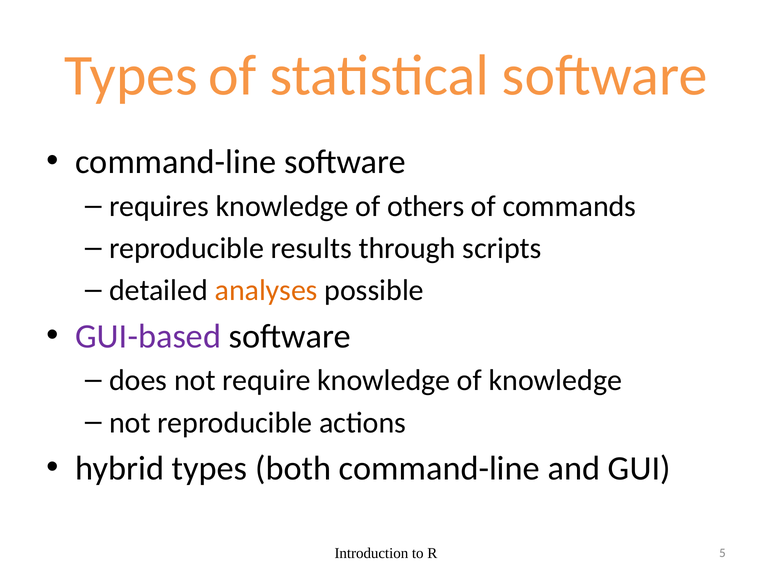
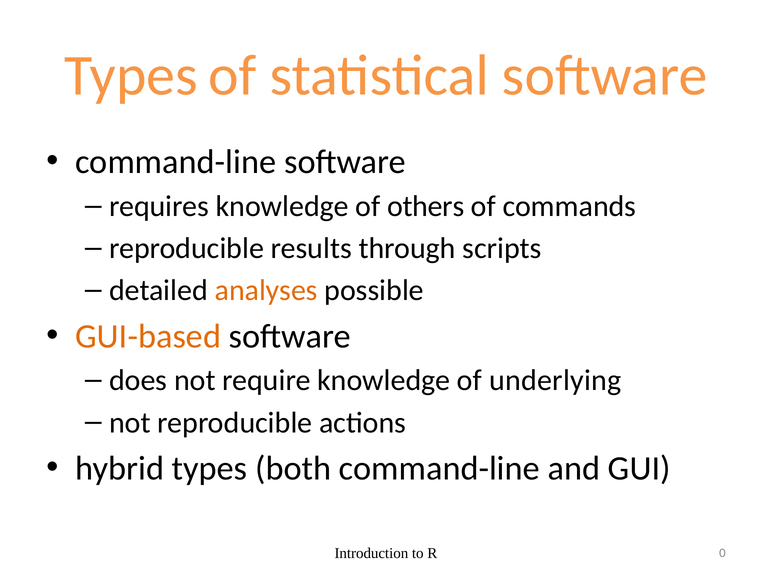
GUI-based colour: purple -> orange (148, 336)
of knowledge: knowledge -> underlying (555, 381)
5: 5 -> 0 (722, 553)
